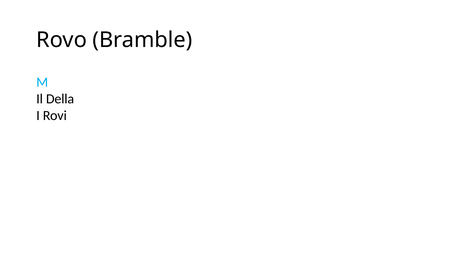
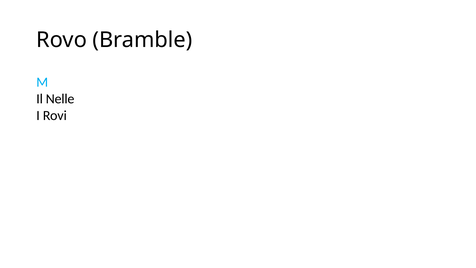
Della: Della -> Nelle (60, 99)
